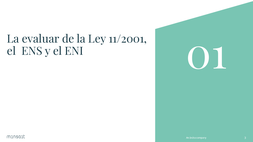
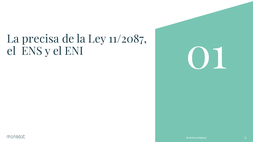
evaluar: evaluar -> precisa (41, 39)
11/2001: 11/2001 -> 11/2087 (128, 39)
